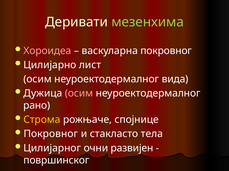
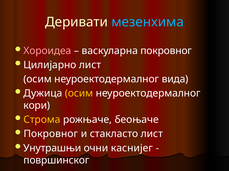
мезенхима colour: light green -> light blue (148, 22)
осим colour: pink -> yellow (79, 94)
рано: рано -> кори (37, 106)
спојнице: спојнице -> беоњаче (137, 120)
стакласто тела: тела -> лист (152, 134)
Цилијарног: Цилијарног -> Унутрашњи (52, 149)
развијен: развијен -> каснијег (132, 149)
